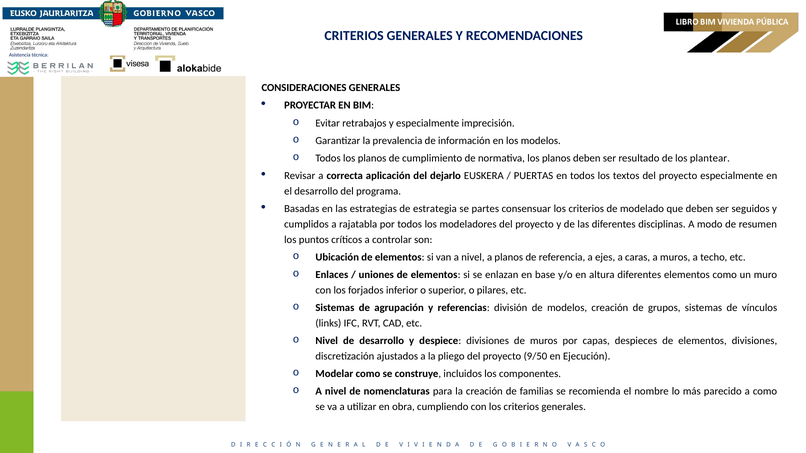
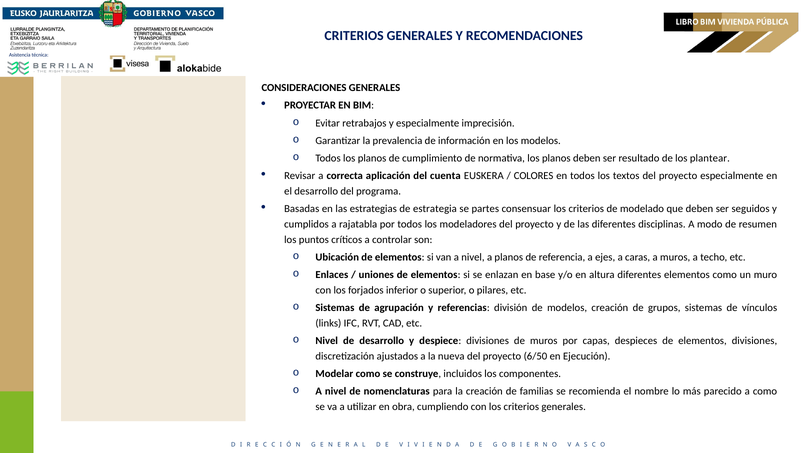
dejarlo: dejarlo -> cuenta (445, 176)
PUERTAS: PUERTAS -> COLORES (534, 176)
pliego: pliego -> nueva (451, 356)
9/50: 9/50 -> 6/50 (535, 356)
